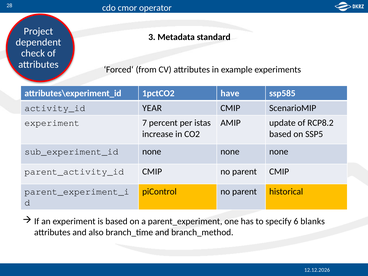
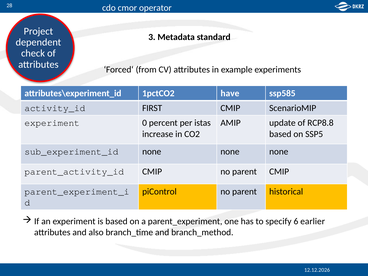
YEAR: YEAR -> FIRST (152, 108)
7: 7 -> 0 (145, 123)
RCP8.2: RCP8.2 -> RCP8.8 (320, 123)
blanks: blanks -> earlier (313, 221)
